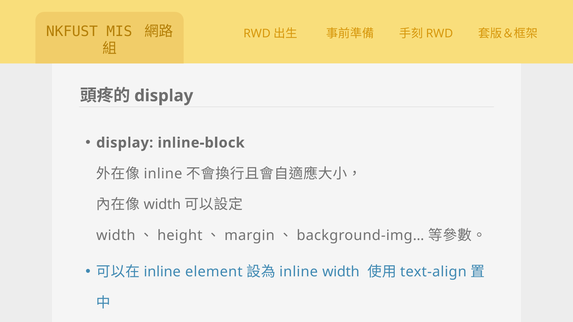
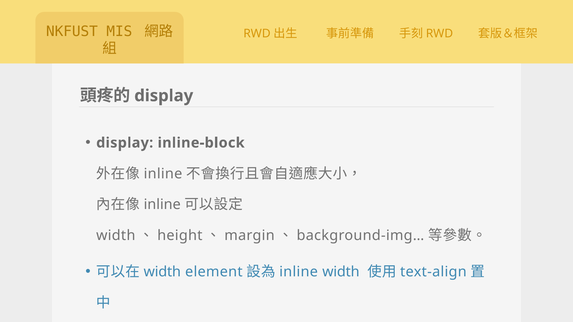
width: width -> inline (162, 205)
inline: inline -> width (162, 272)
